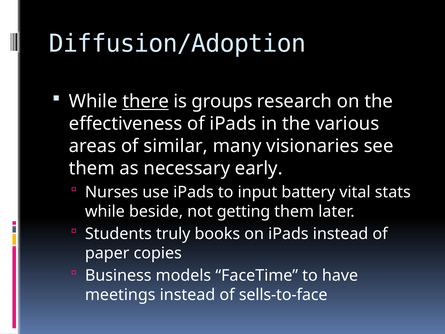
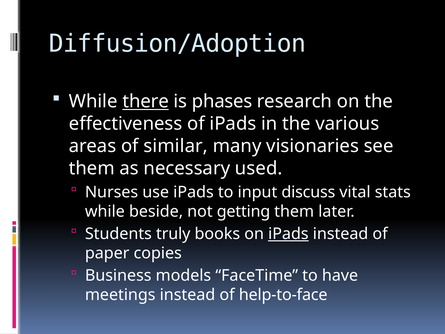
groups: groups -> phases (222, 101)
early: early -> used (259, 168)
battery: battery -> discuss (308, 192)
iPads underline: none -> present (288, 234)
sells-to-face: sells-to-face -> help-to-face (283, 295)
